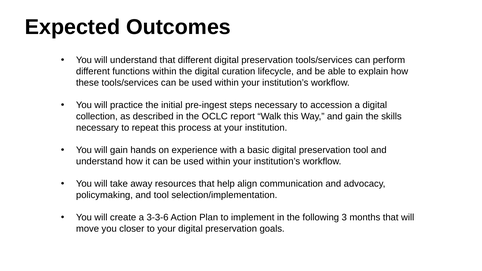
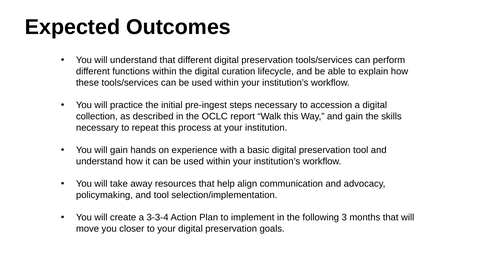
3-3-6: 3-3-6 -> 3-3-4 (158, 218)
